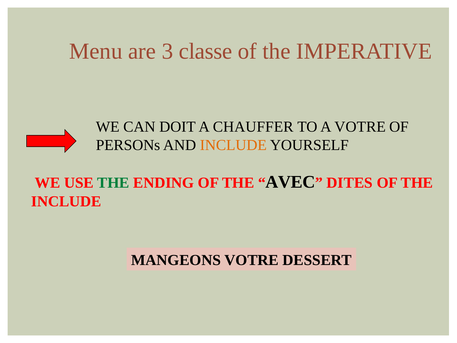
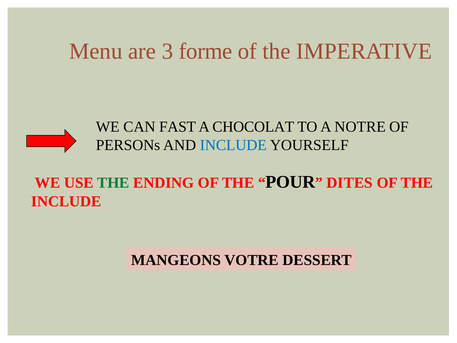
classe: classe -> forme (206, 51)
DOIT: DOIT -> FAST (178, 127)
CHAUFFER: CHAUFFER -> CHOCOLAT (253, 127)
A VOTRE: VOTRE -> NOTRE (360, 127)
INCLUDE colour: orange -> blue (233, 145)
AVEC: AVEC -> POUR (290, 182)
